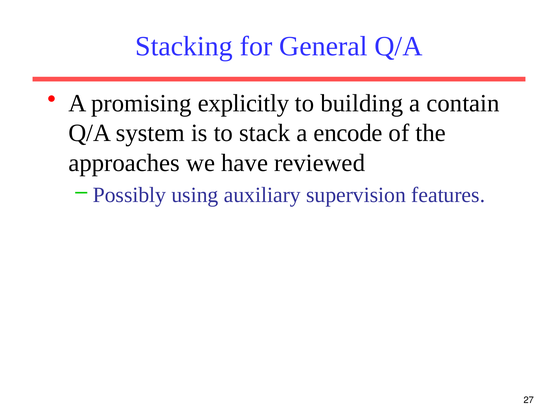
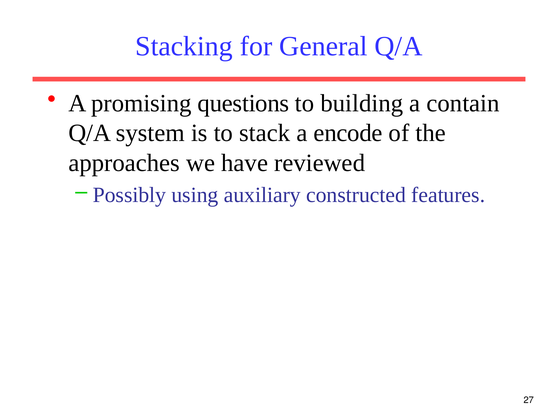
explicitly: explicitly -> questions (243, 103)
supervision: supervision -> constructed (356, 195)
